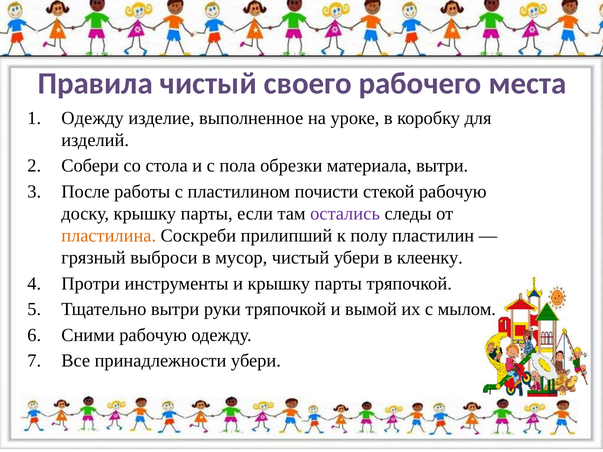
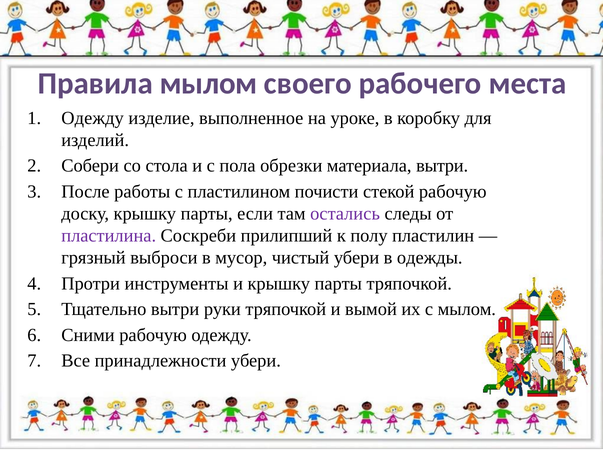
Правила чистый: чистый -> мылом (209, 83)
пластилина colour: orange -> purple (109, 236)
клеенку: клеенку -> одежды (430, 258)
